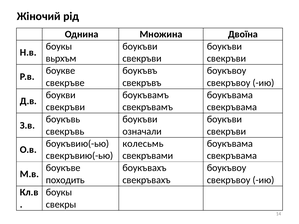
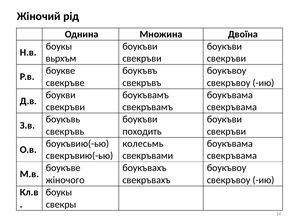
означали: означали -> походить (142, 132)
походить: походить -> жіночого (65, 180)
